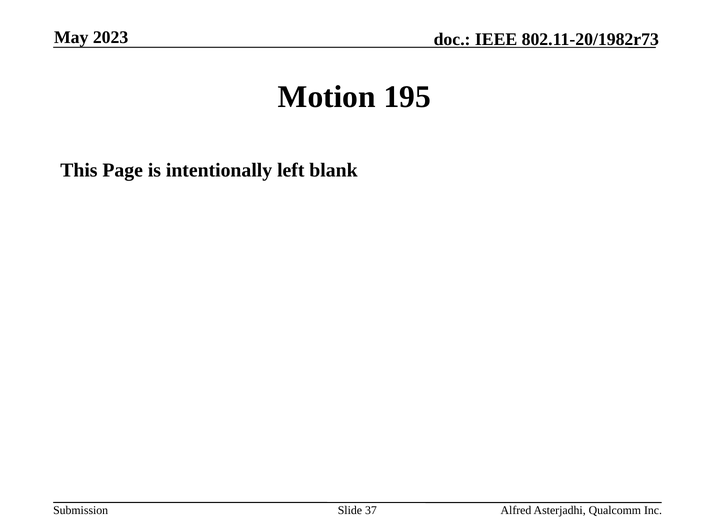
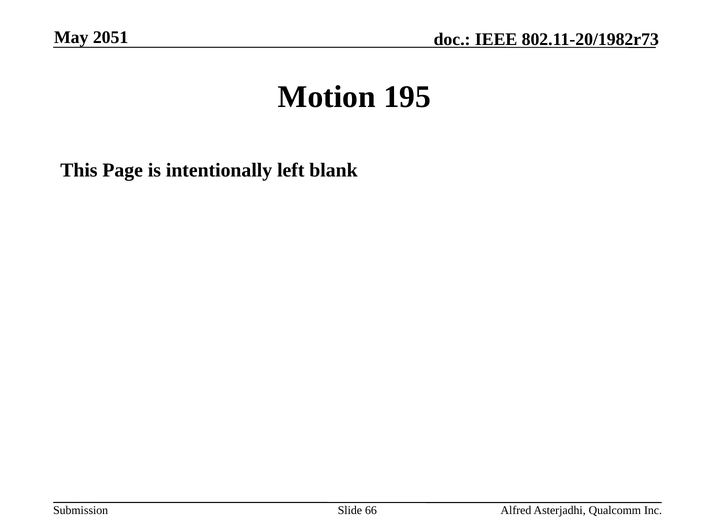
2023: 2023 -> 2051 (111, 38)
37: 37 -> 66 (371, 510)
